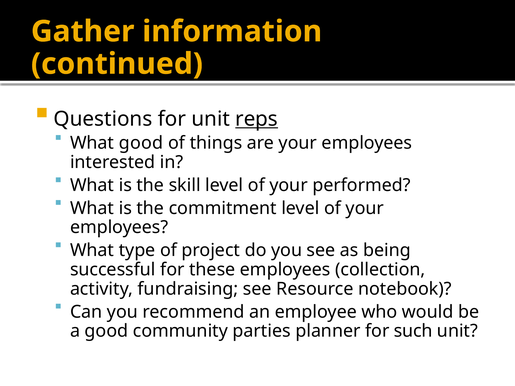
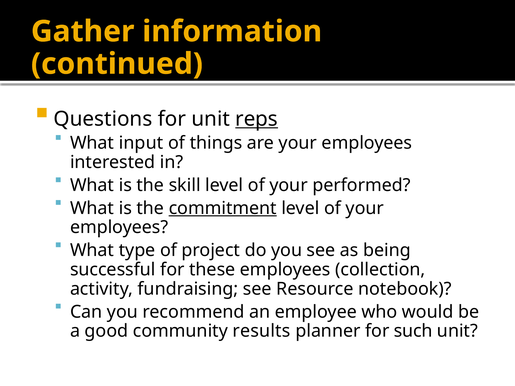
What good: good -> input (141, 143)
commitment underline: none -> present (223, 208)
parties: parties -> results (262, 331)
